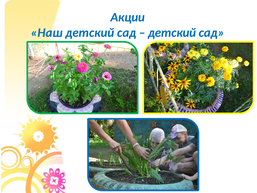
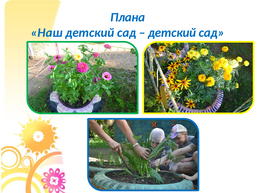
Акции: Акции -> Плана (128, 17)
